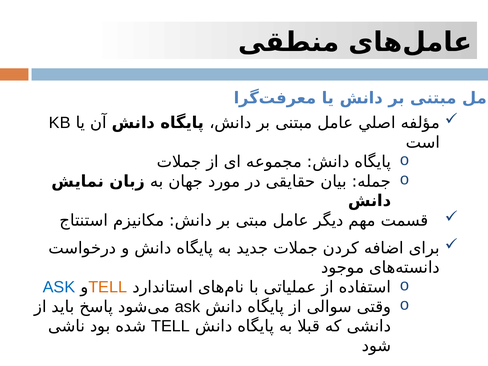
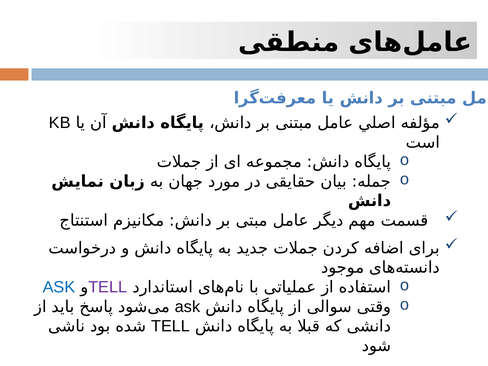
TELL colour: orange -> purple (108, 287)
